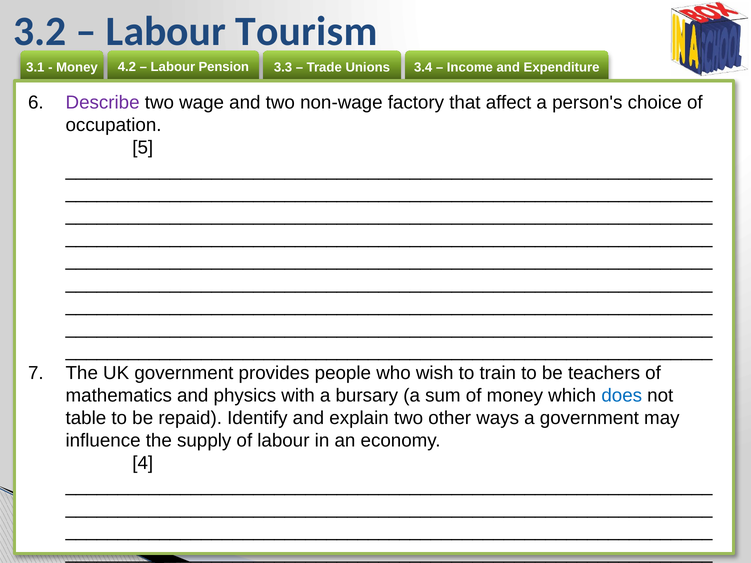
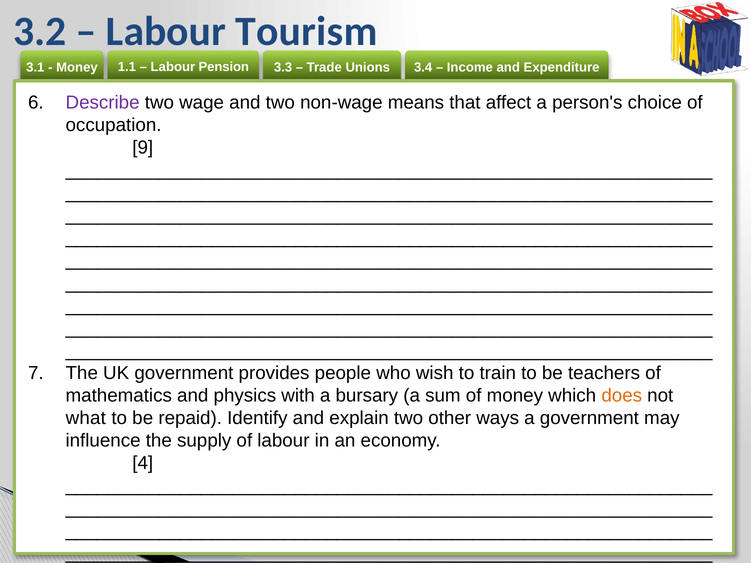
4.2: 4.2 -> 1.1 (127, 67)
factory: factory -> means (416, 103)
5: 5 -> 9 (143, 148)
does colour: blue -> orange (622, 396)
table: table -> what (86, 418)
